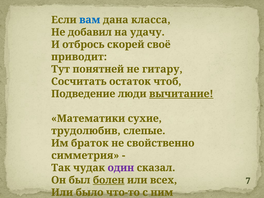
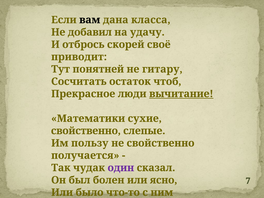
вам colour: blue -> black (90, 20)
Подведение: Подведение -> Прекрасное (83, 94)
трудолюбив: трудолюбив -> свойственно (86, 131)
браток: браток -> пользу (90, 143)
симметрия: симметрия -> получается (85, 155)
болен underline: present -> none (109, 180)
всех: всех -> ясно (164, 180)
